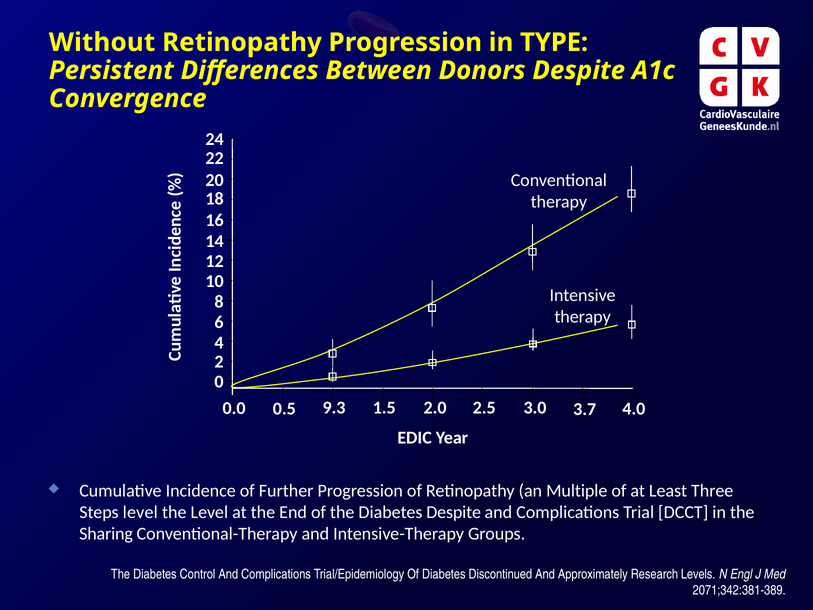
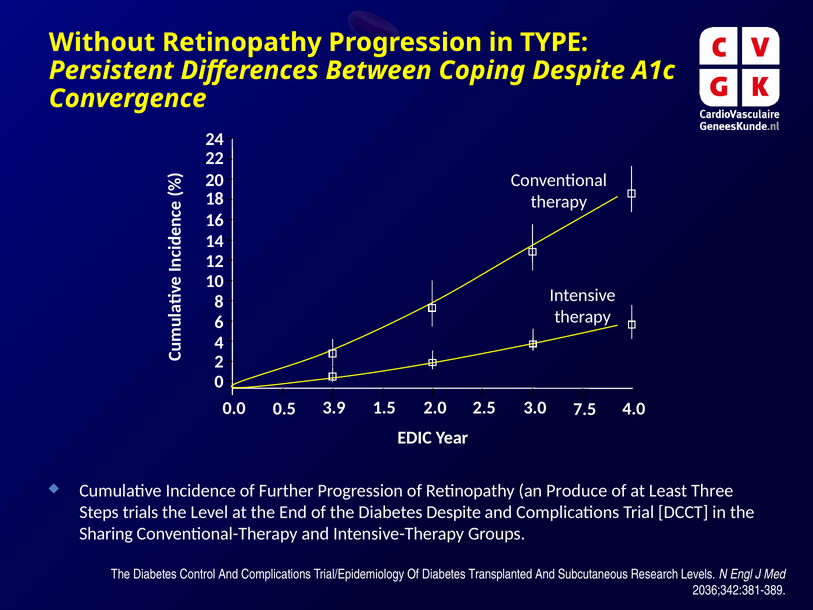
Donors: Donors -> Coping (482, 70)
9.3: 9.3 -> 3.9 (334, 408)
3.7: 3.7 -> 7.5 (585, 409)
Multiple: Multiple -> Produce (577, 490)
Steps level: level -> trials (140, 512)
Discontinued: Discontinued -> Transplanted (500, 574)
Approximately: Approximately -> Subcutaneous (593, 574)
2071;342:381-389: 2071;342:381-389 -> 2036;342:381-389 (739, 590)
